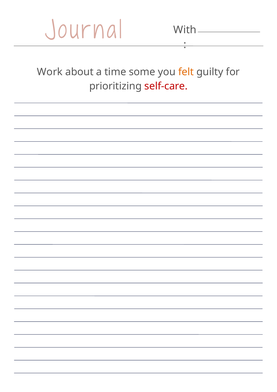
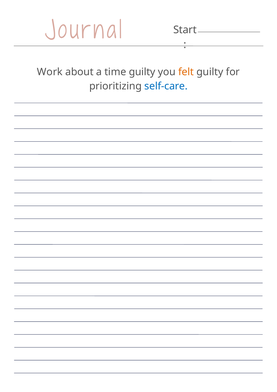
With: With -> Start (185, 30)
time some: some -> guilty (142, 72)
self-care colour: red -> blue (166, 86)
